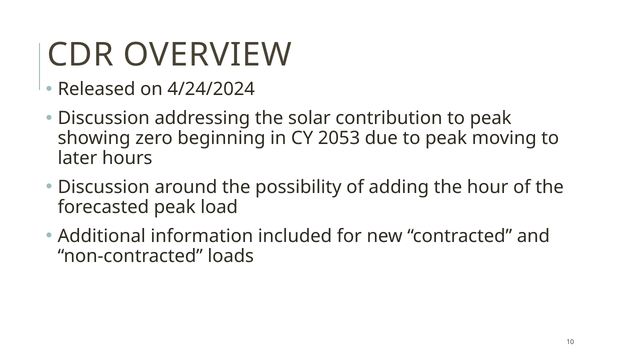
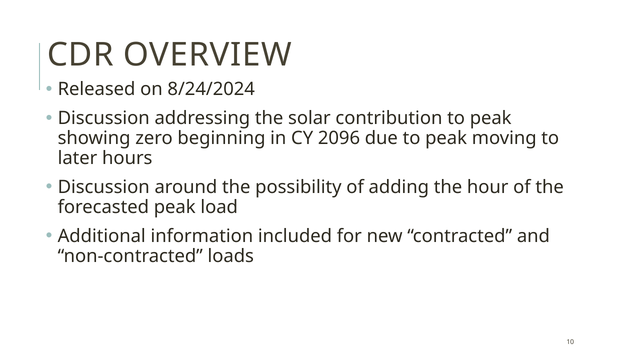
4/24/2024: 4/24/2024 -> 8/24/2024 (211, 89)
2053: 2053 -> 2096 (339, 138)
